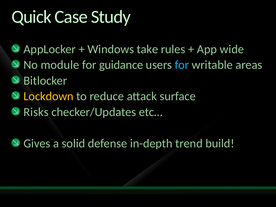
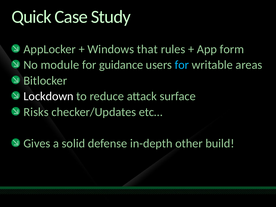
take: take -> that (147, 49)
wide: wide -> form (232, 49)
Lockdown colour: yellow -> white (49, 96)
trend: trend -> other (189, 143)
